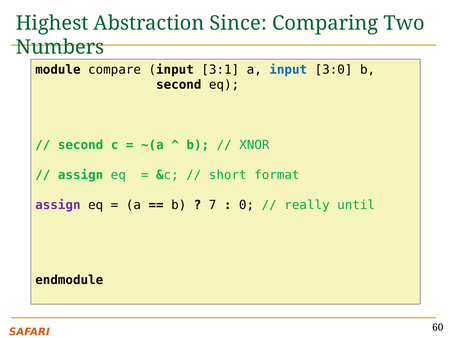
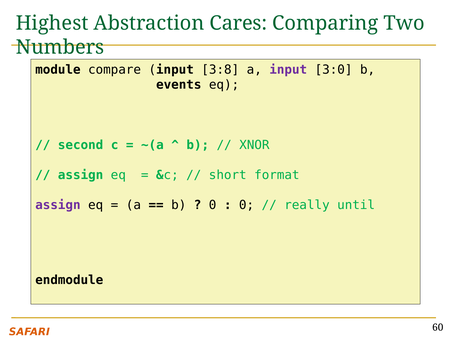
Since: Since -> Cares (238, 23)
3:1: 3:1 -> 3:8 (220, 70)
input colour: blue -> purple (288, 70)
second: second -> events (179, 85)
7: 7 -> 0 (213, 205)
